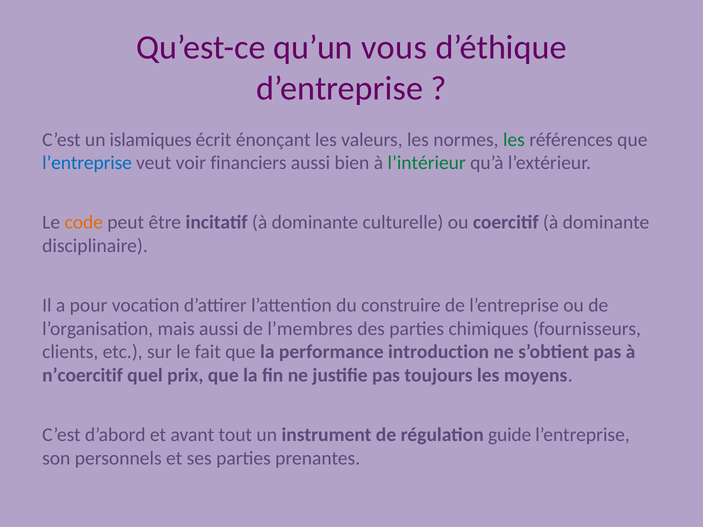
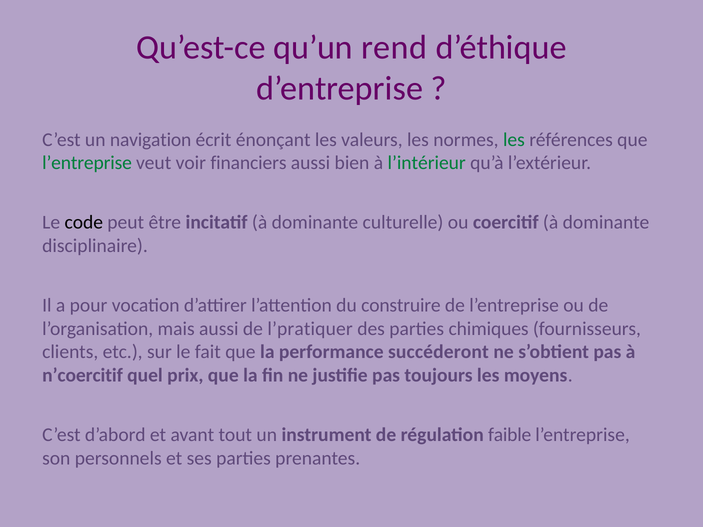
vous: vous -> rend (394, 48)
islamiques: islamiques -> navigation (151, 140)
l’entreprise colour: blue -> green (87, 163)
code colour: orange -> black (84, 222)
l’membres: l’membres -> l’pratiquer (310, 329)
introduction: introduction -> succéderont (438, 352)
guide: guide -> faible (510, 435)
